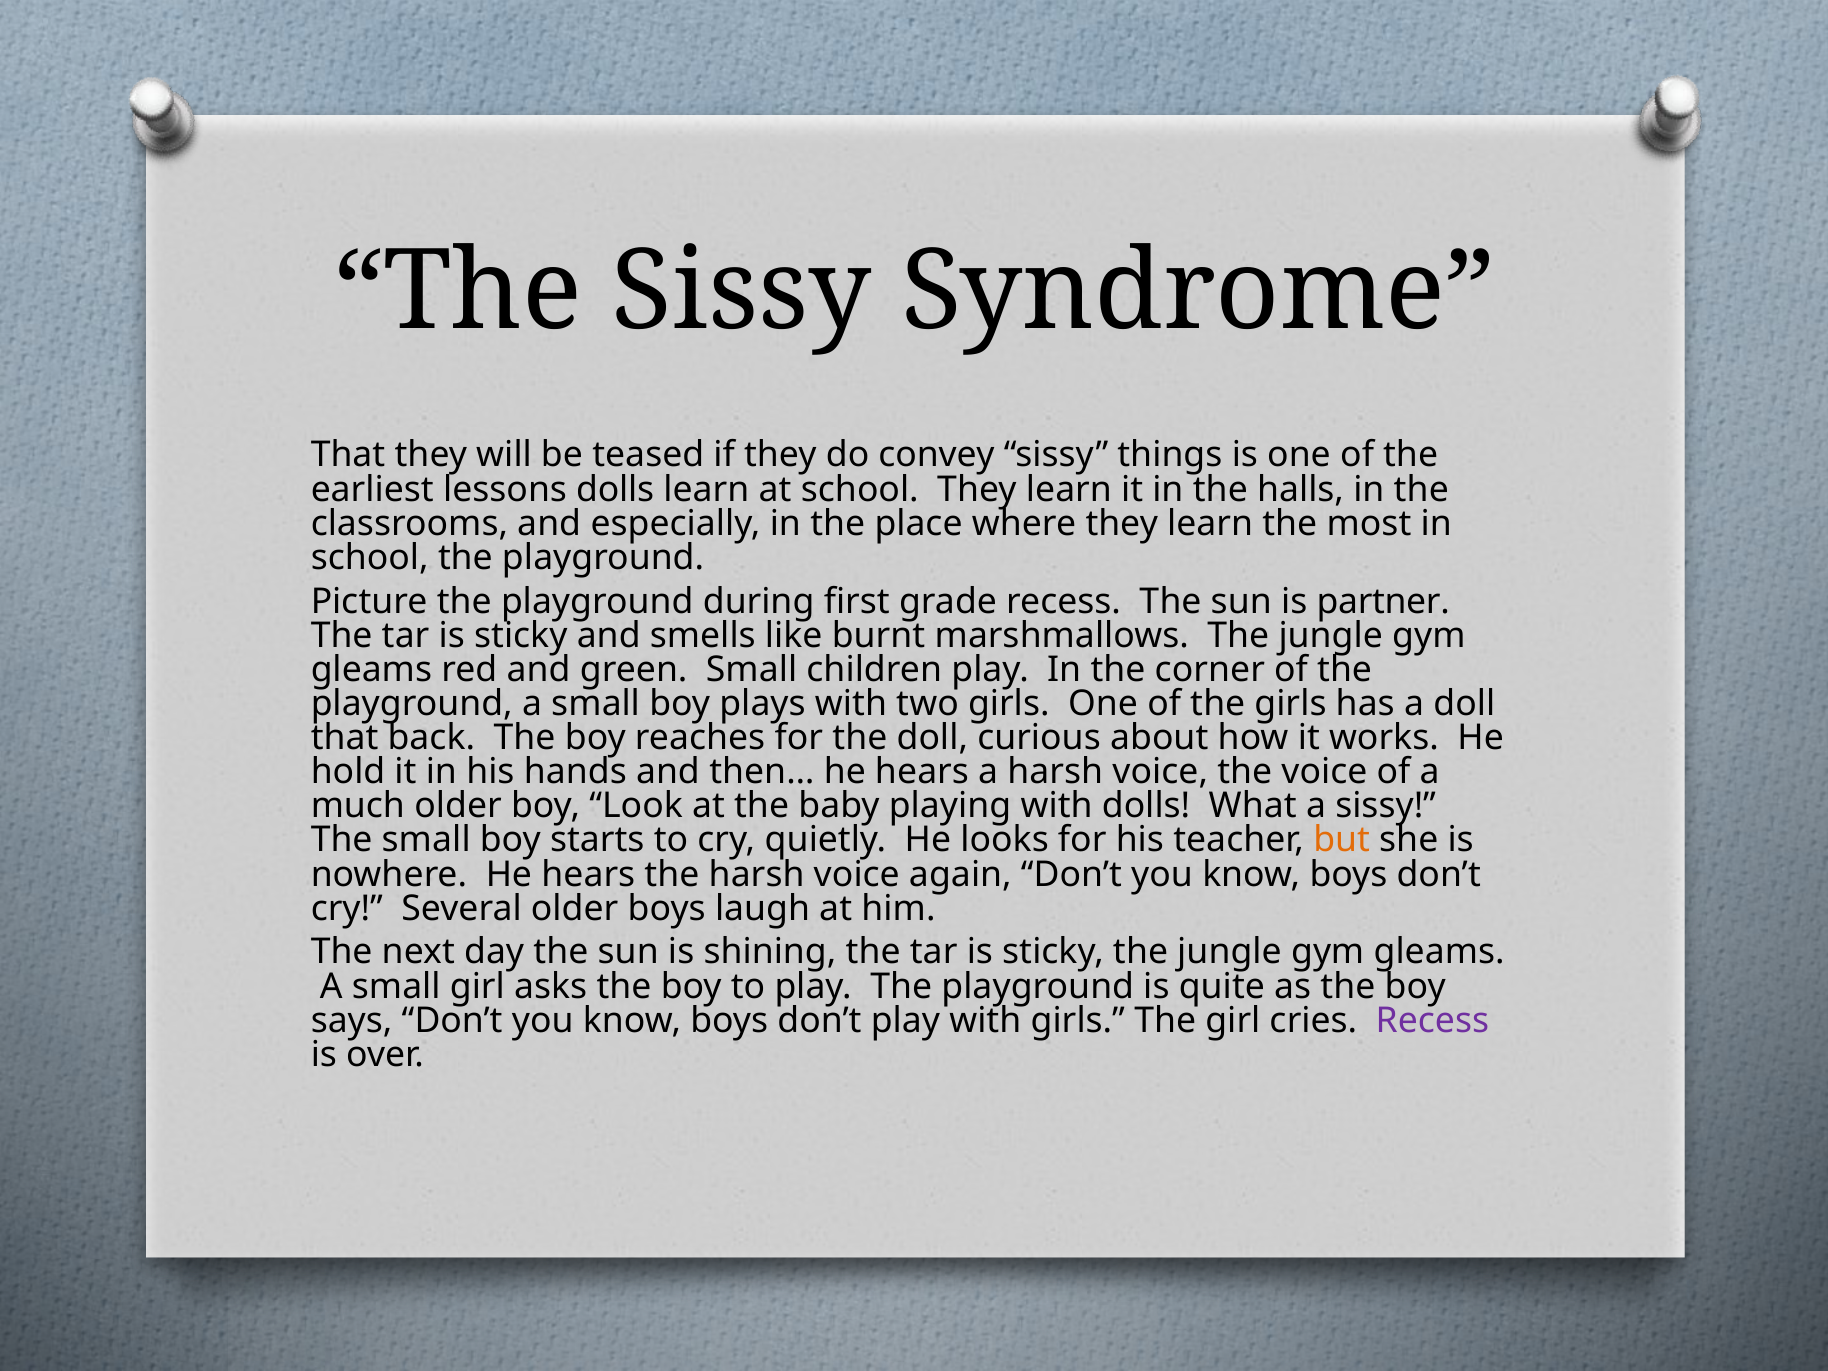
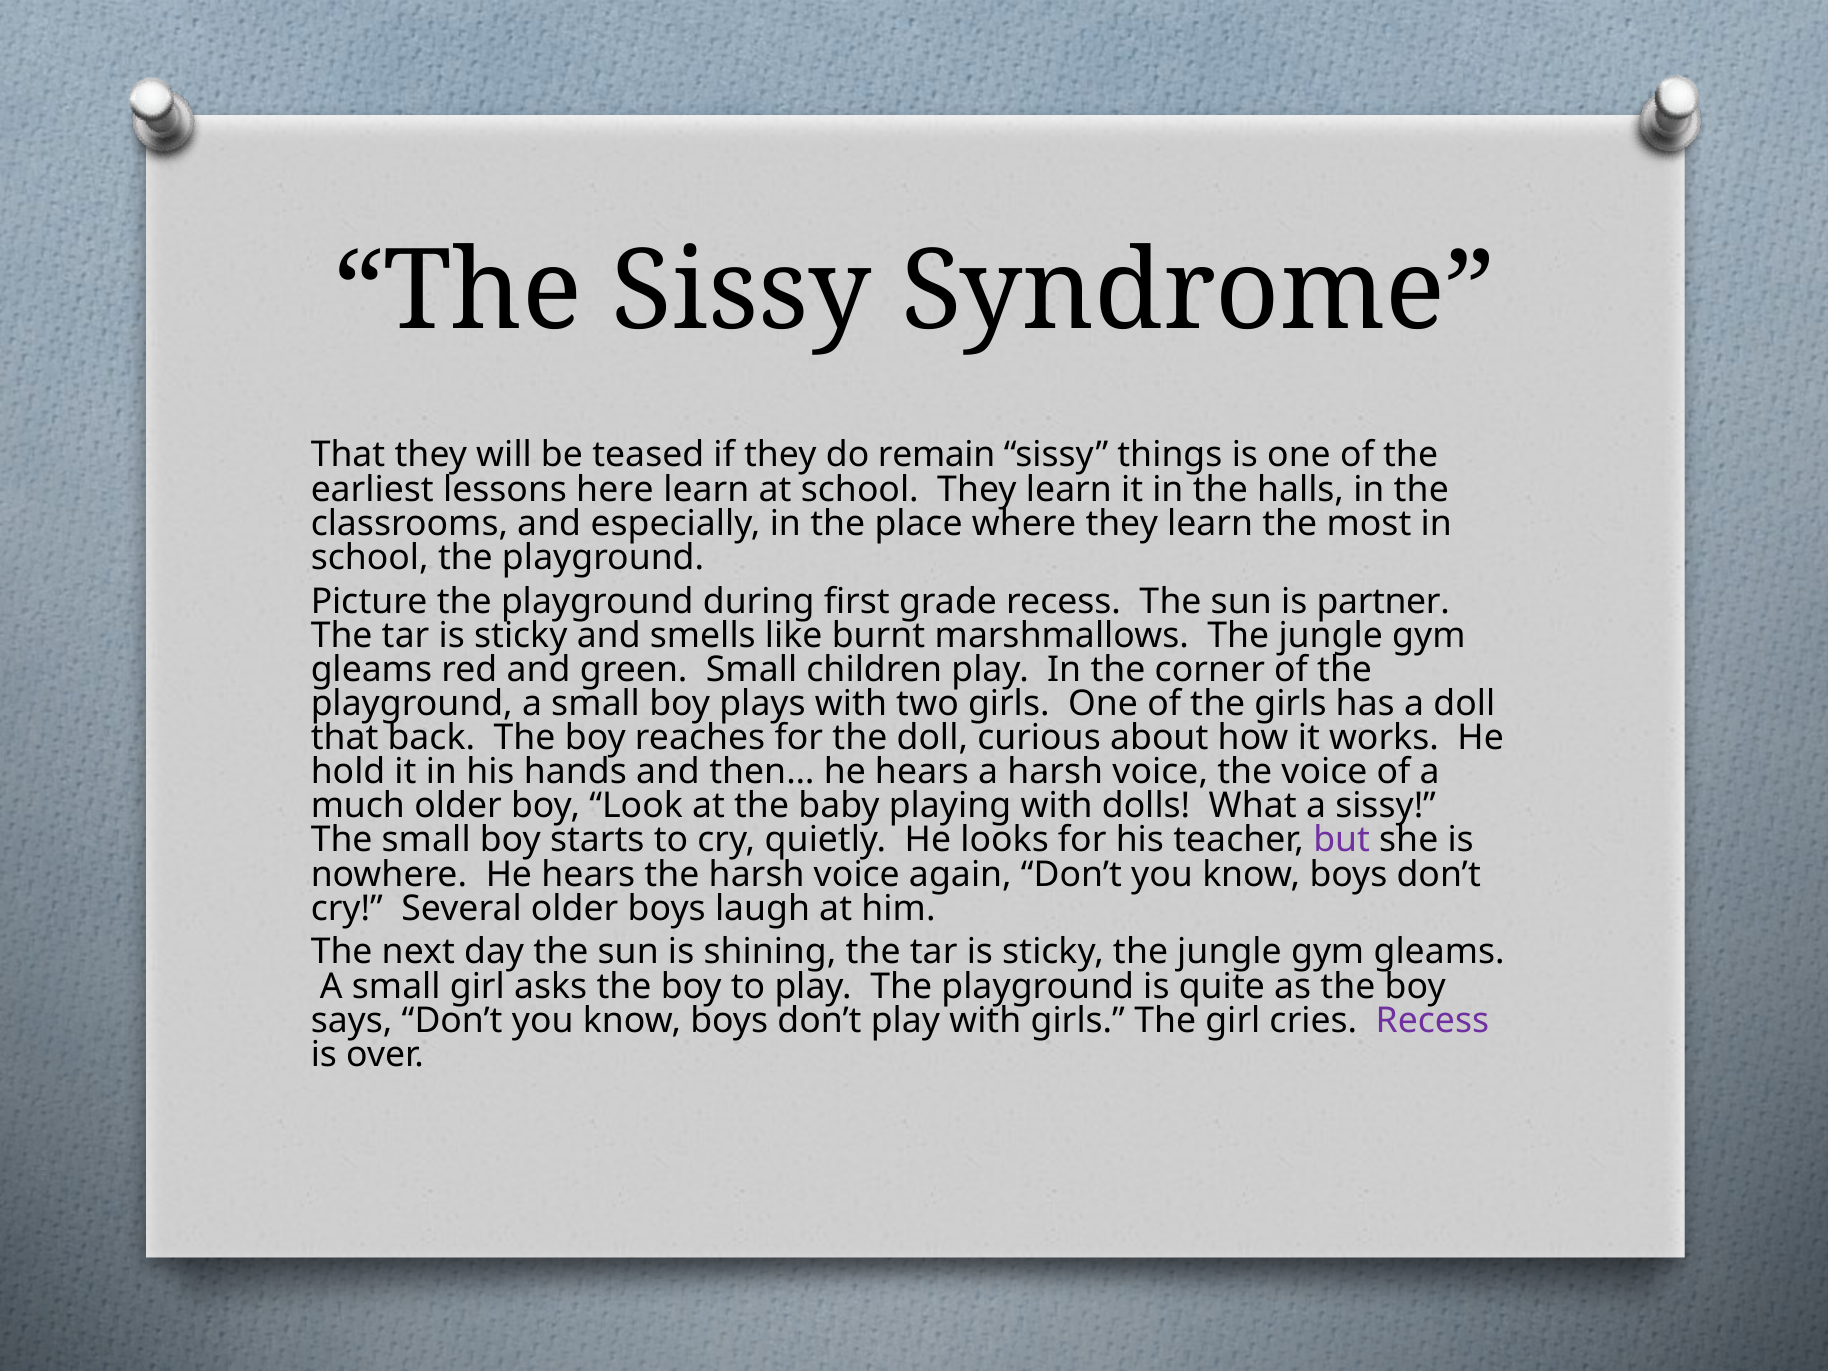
convey: convey -> remain (937, 455)
lessons dolls: dolls -> here (615, 489)
but colour: orange -> purple (1342, 840)
